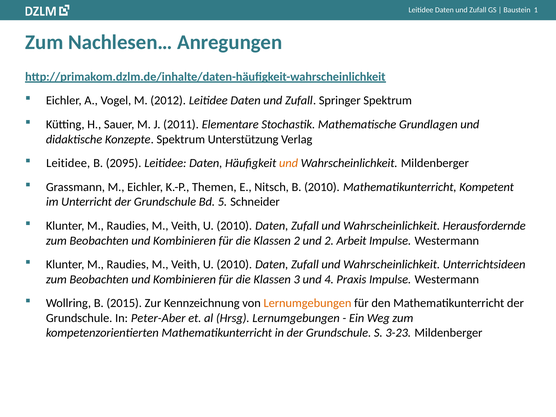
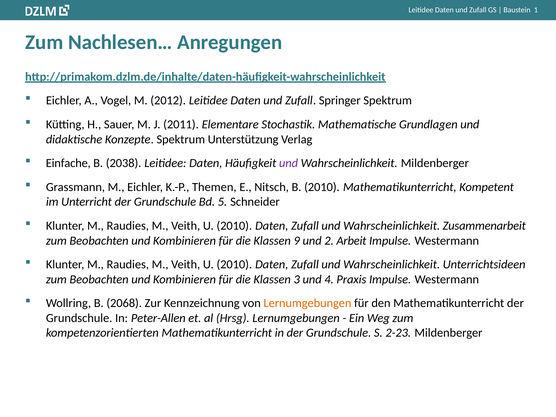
Leitidee: Leitidee -> Einfache (68, 163)
2095: 2095 -> 2038 (124, 163)
und colour: orange -> purple (289, 163)
Herausfordernde: Herausfordernde -> Zusammenarbeit (484, 226)
Klassen 2: 2 -> 9 (297, 241)
2015: 2015 -> 2068 (124, 303)
Peter-Aber: Peter-Aber -> Peter-Allen (158, 318)
3-23: 3-23 -> 2-23 (398, 333)
